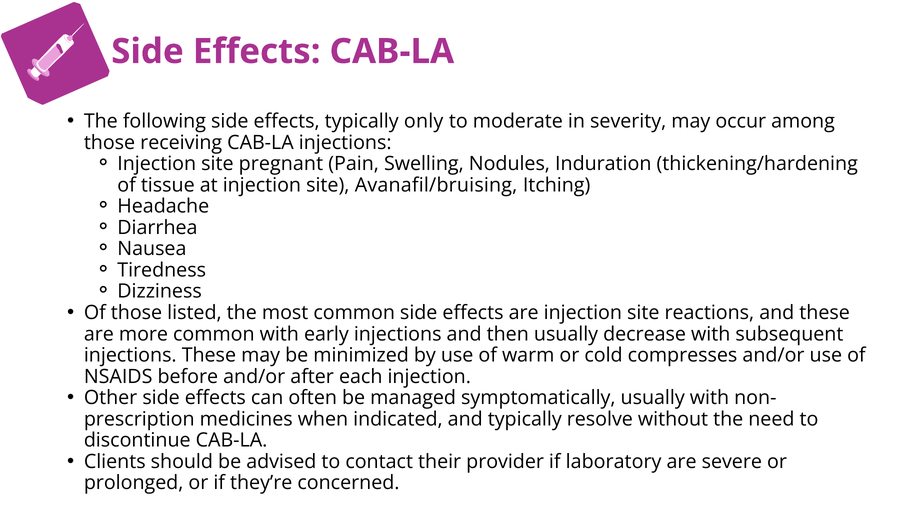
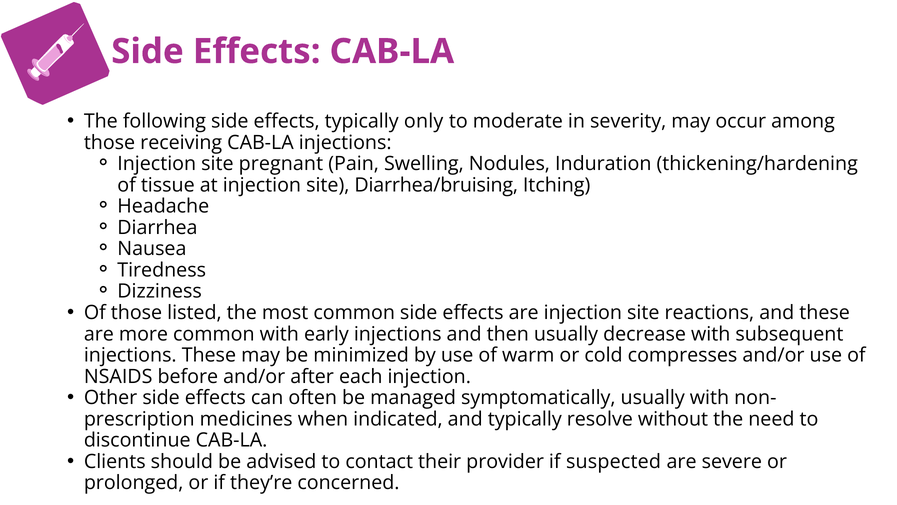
Avanafil/bruising: Avanafil/bruising -> Diarrhea/bruising (436, 185)
laboratory: laboratory -> suspected (613, 461)
